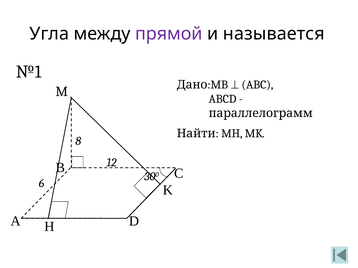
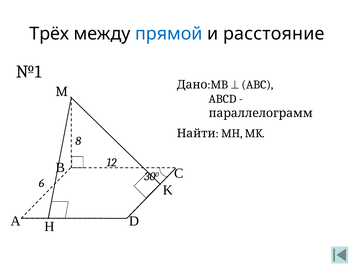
Угла: Угла -> Трёх (49, 34)
прямой colour: purple -> blue (169, 34)
называется: называется -> расстояние (274, 34)
